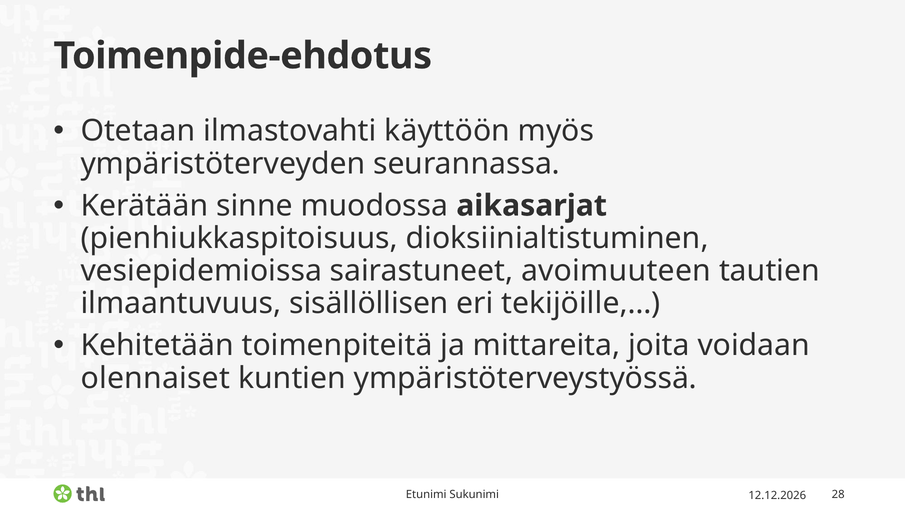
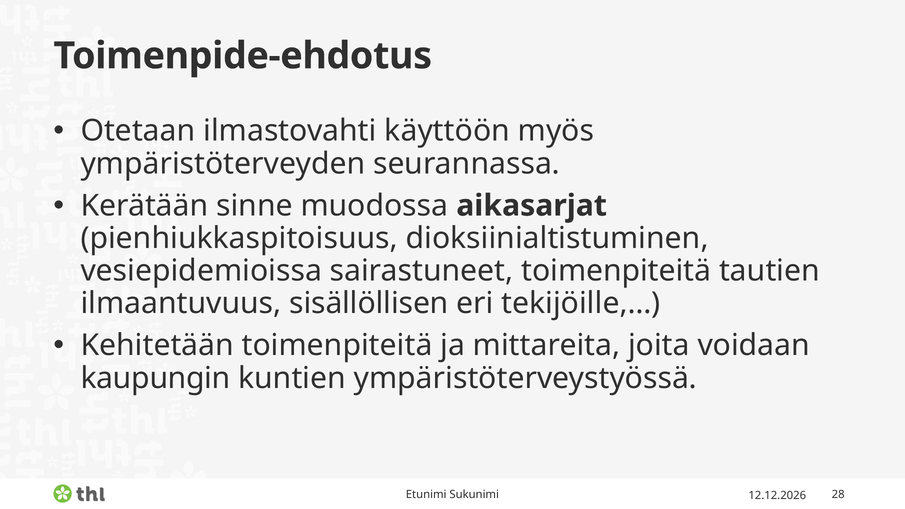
sairastuneet avoimuuteen: avoimuuteen -> toimenpiteitä (616, 271)
olennaiset: olennaiset -> kaupungin (156, 378)
